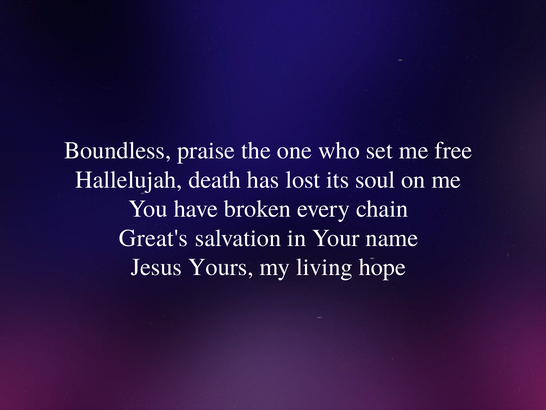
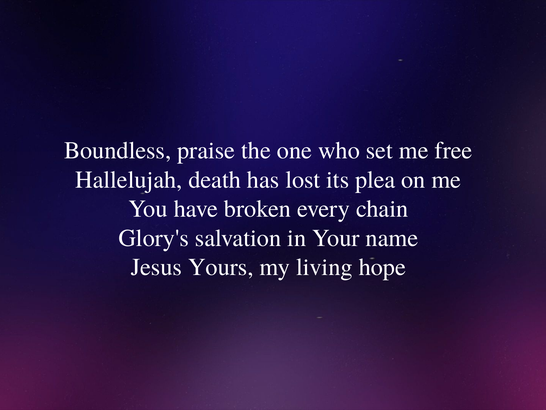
soul: soul -> plea (375, 180)
Great's: Great's -> Glory's (154, 238)
